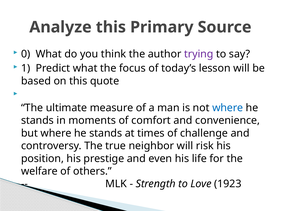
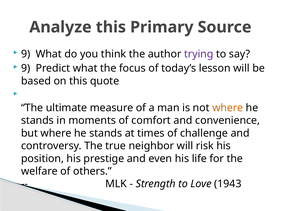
0: 0 -> 9 (26, 54)
1: 1 -> 9 (26, 68)
where colour: blue -> orange (228, 108)
1923: 1923 -> 1943 (228, 184)
